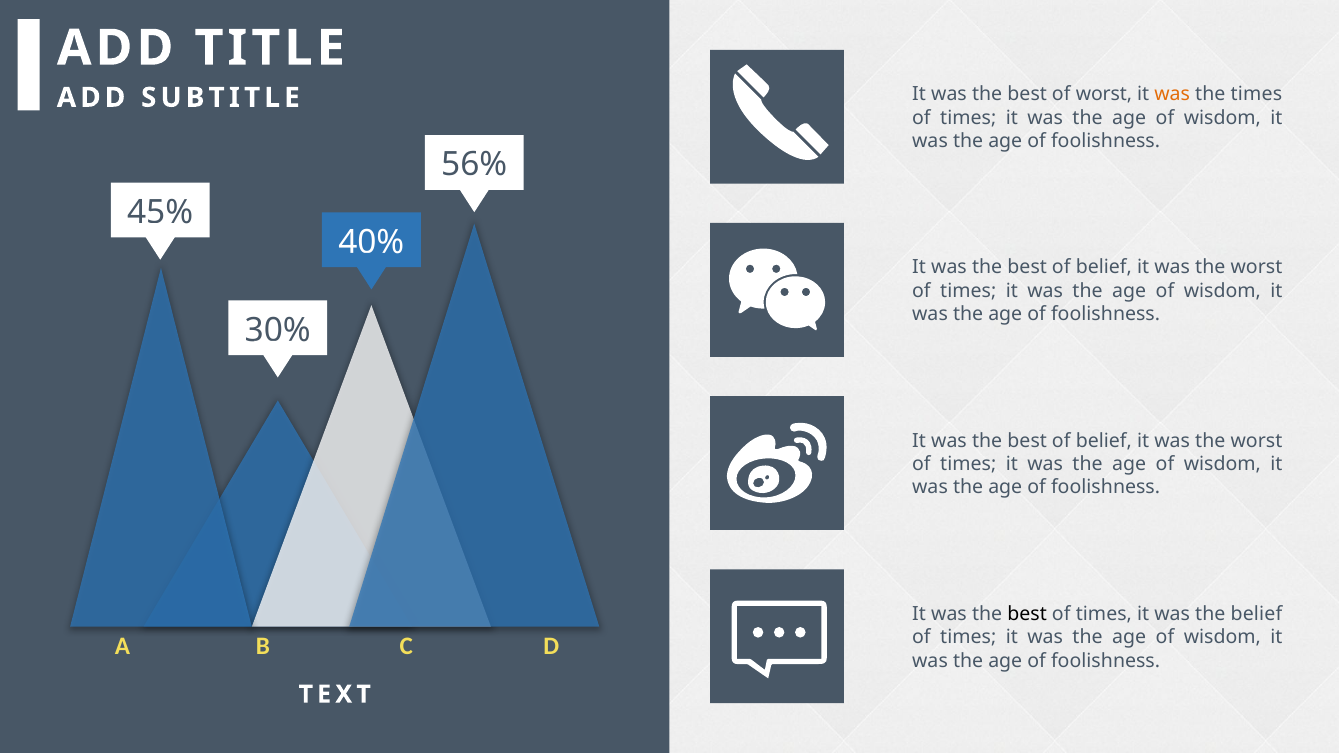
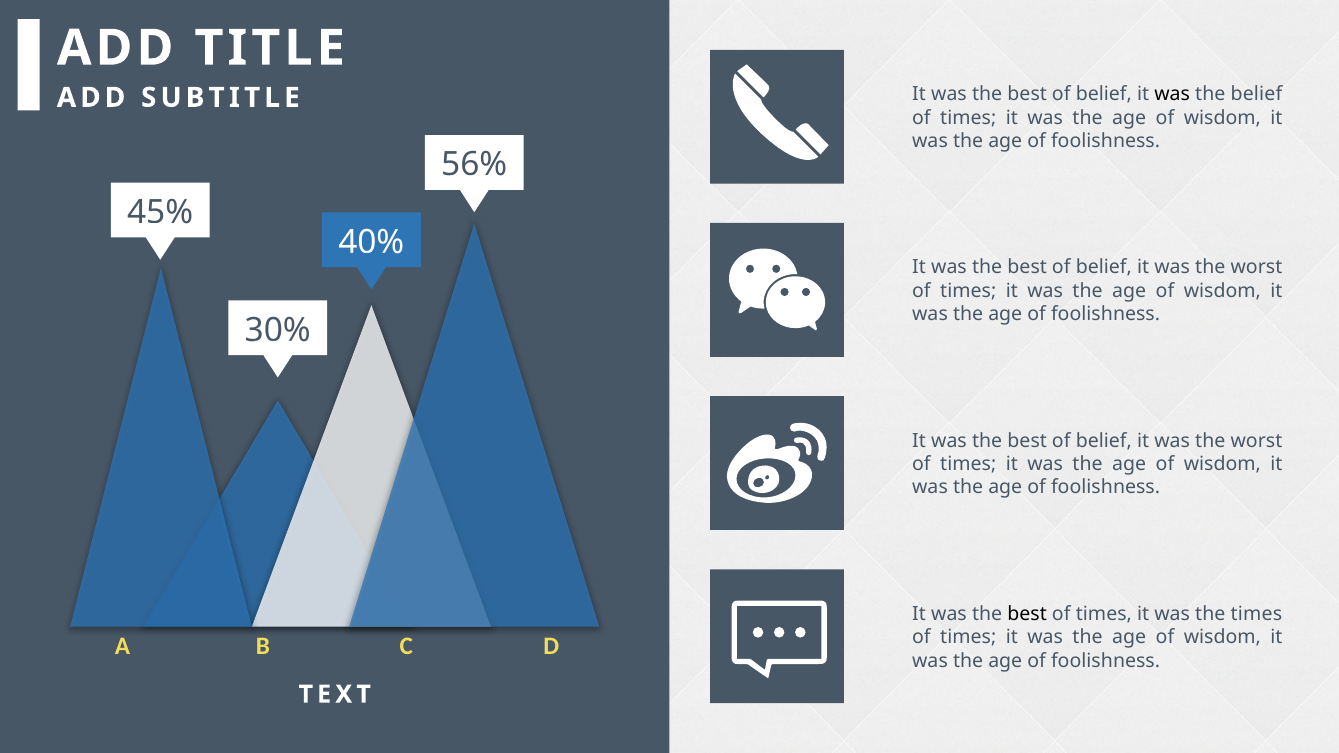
worst: worst -> belief (1104, 94)
was colour: orange -> black (1172, 94)
the times: times -> belief (1256, 94)
the belief: belief -> times (1256, 614)
